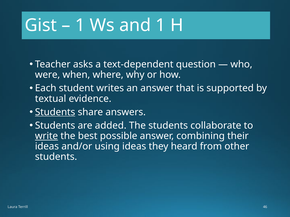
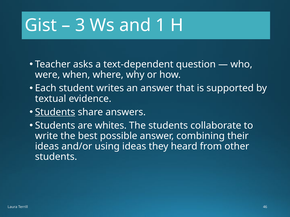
1: 1 -> 3 (80, 25)
added: added -> whites (111, 126)
write underline: present -> none (46, 136)
